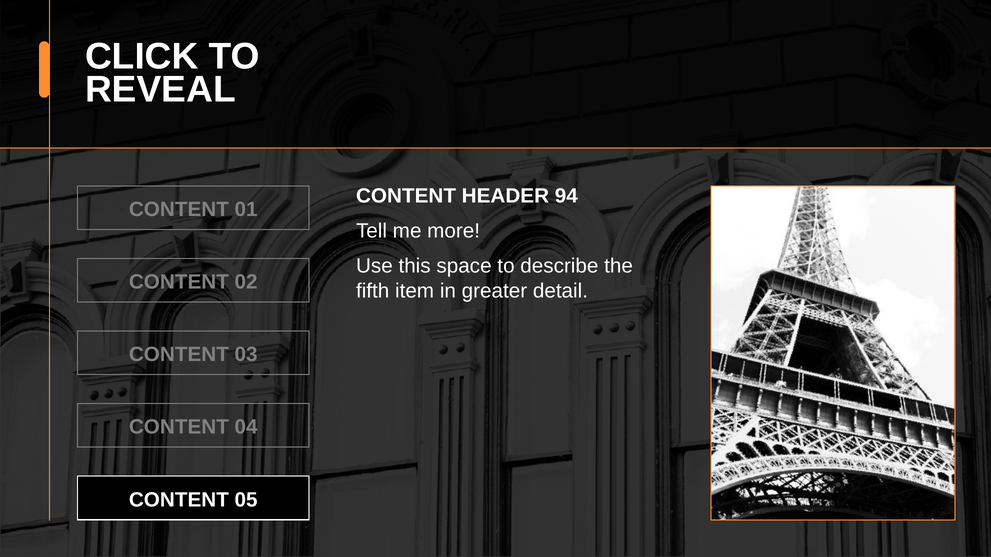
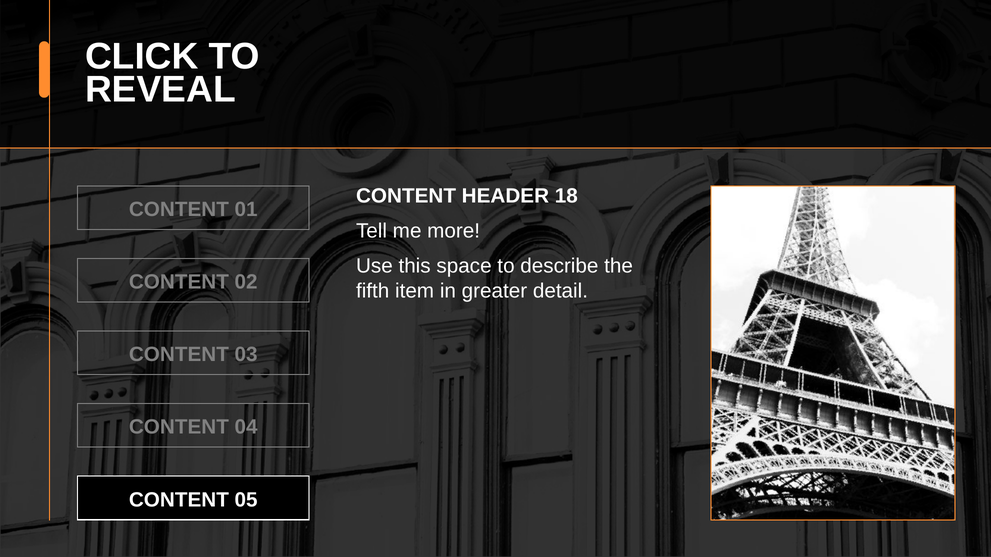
94: 94 -> 18 (566, 196)
